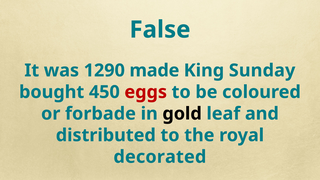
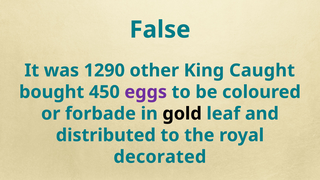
made: made -> other (154, 70)
Sunday: Sunday -> Caught (262, 70)
eggs colour: red -> purple (146, 92)
